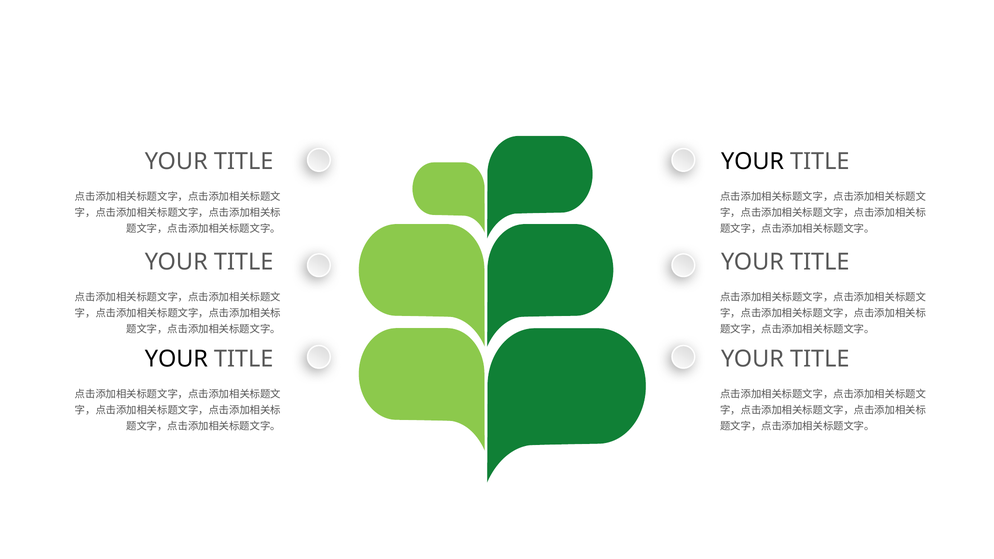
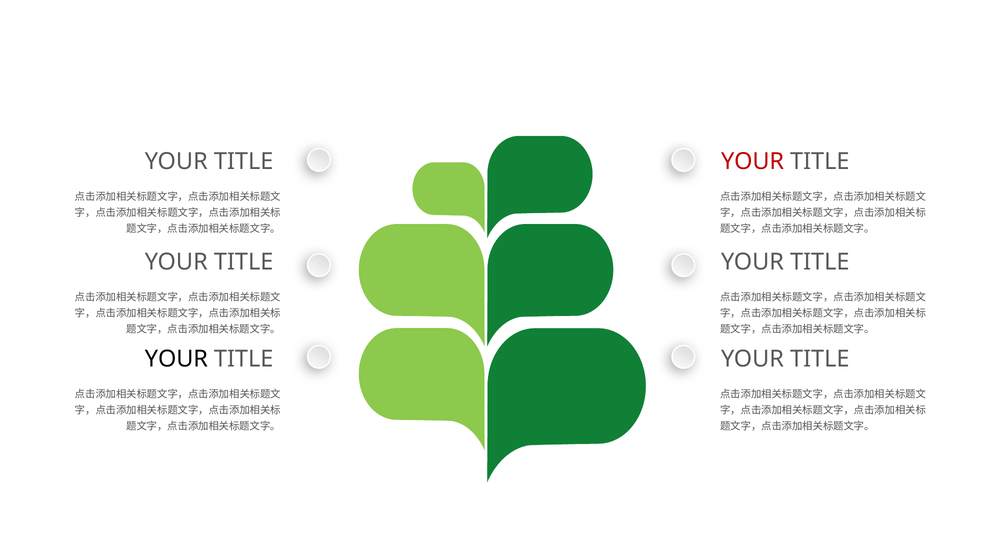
YOUR colour: black -> red (753, 161)
